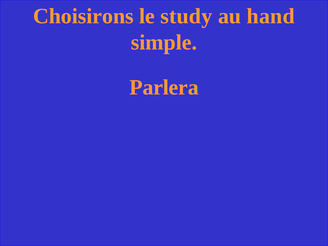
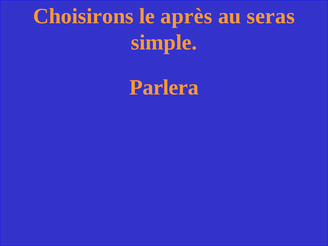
study: study -> après (186, 16)
hand: hand -> seras (271, 16)
